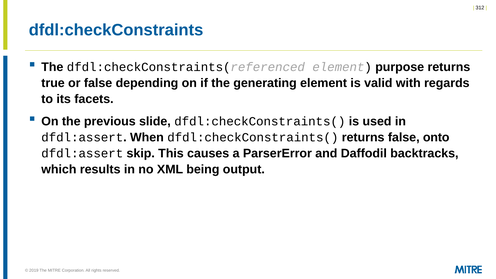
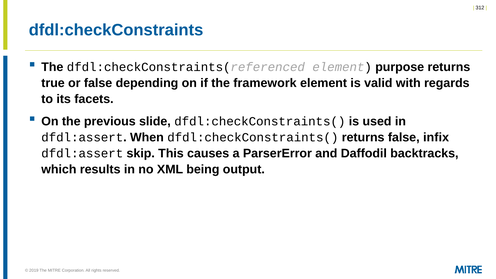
generating: generating -> framework (265, 83)
onto: onto -> infix (436, 137)
